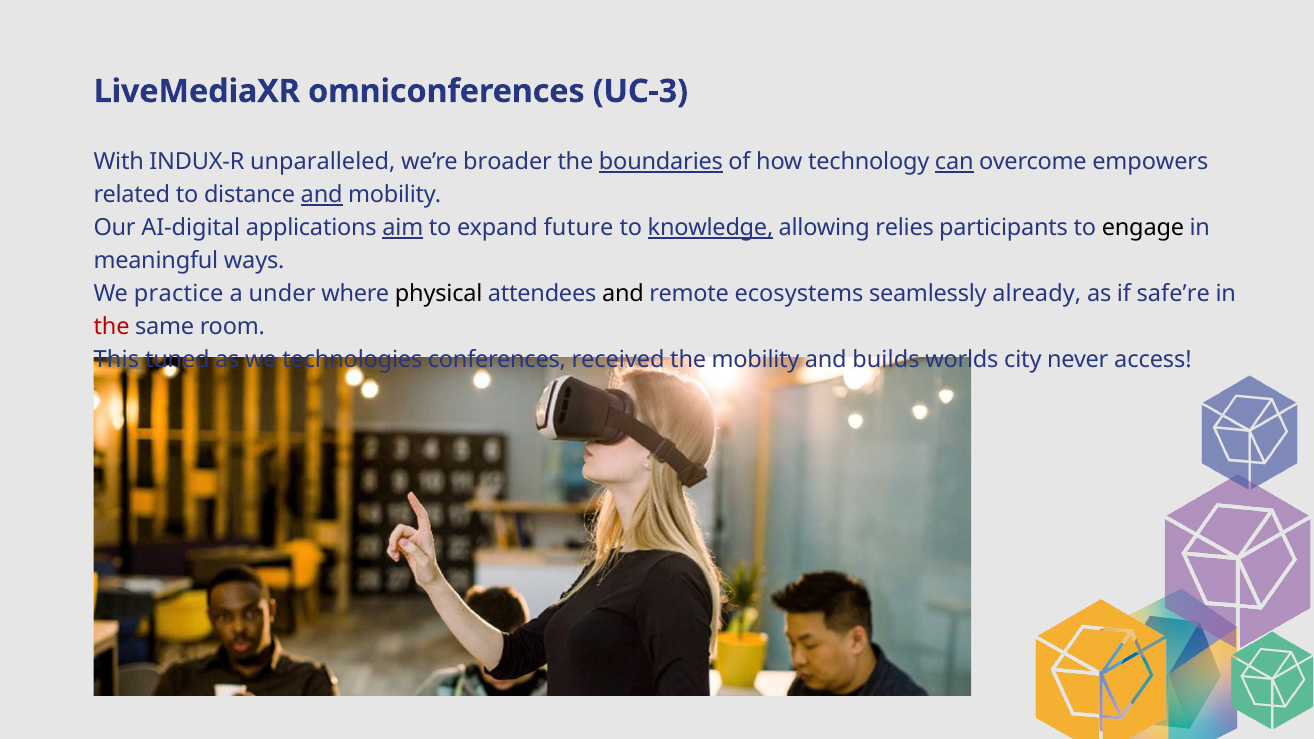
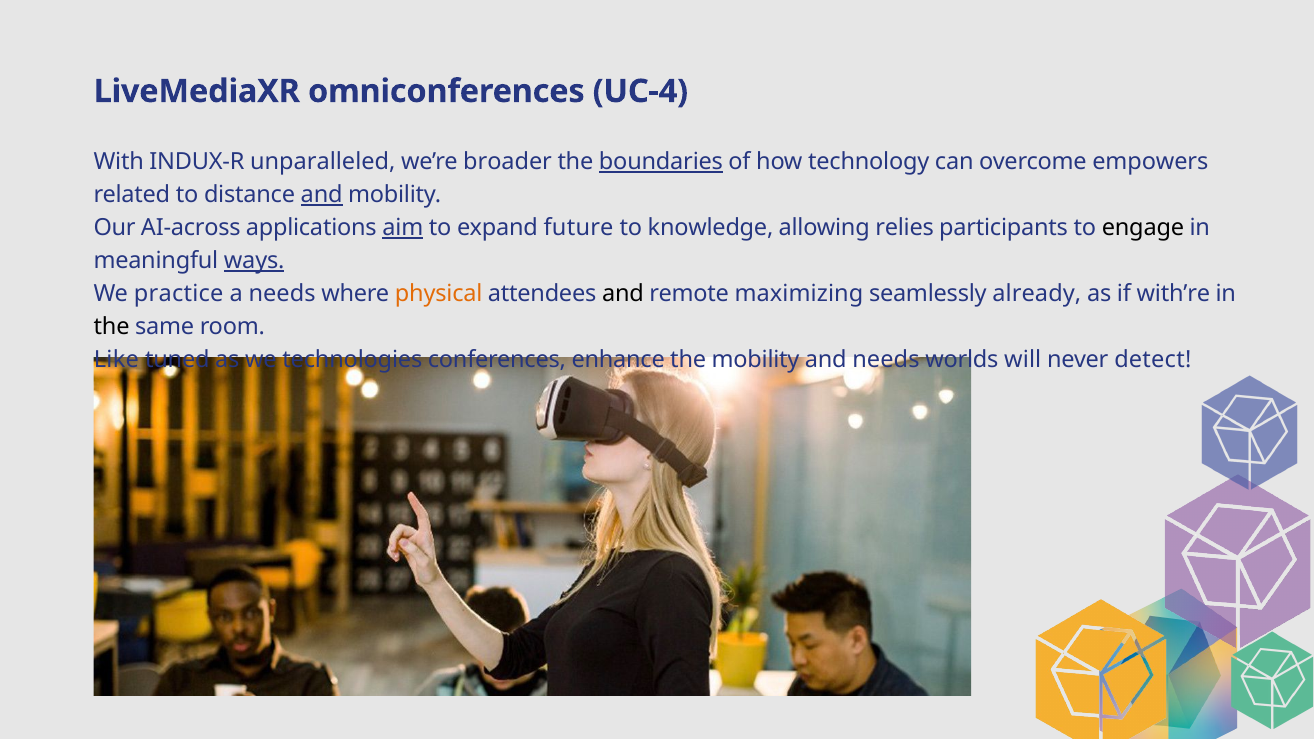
UC-3: UC-3 -> UC-4 (640, 91)
can underline: present -> none (954, 162)
AI-digital: AI-digital -> AI-across (191, 228)
knowledge underline: present -> none (711, 228)
ways underline: none -> present (254, 261)
a under: under -> needs (282, 294)
physical colour: black -> orange (439, 294)
ecosystems: ecosystems -> maximizing (799, 294)
safe’re: safe’re -> with’re (1173, 294)
the colour: red -> black (112, 327)
This: This -> Like (116, 360)
received: received -> enhance (618, 360)
and builds: builds -> needs (886, 360)
city: city -> will (1023, 360)
access: access -> detect (1153, 360)
